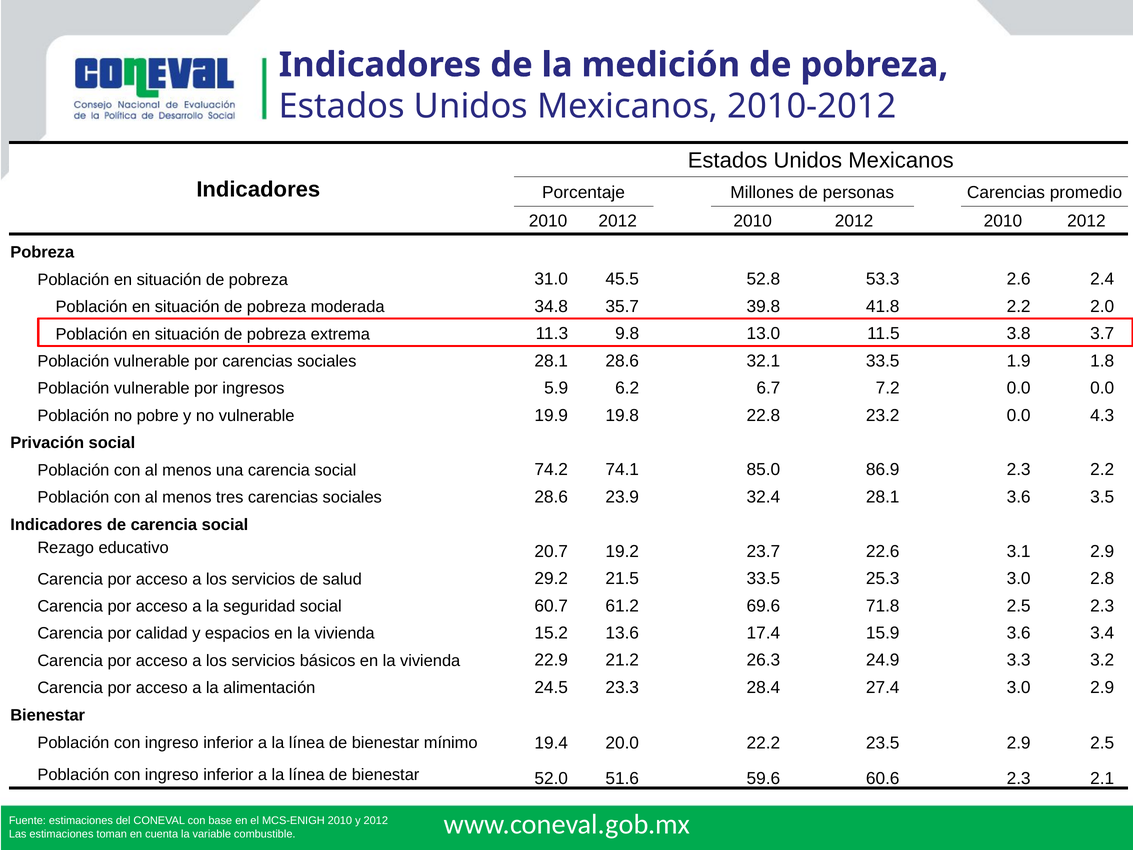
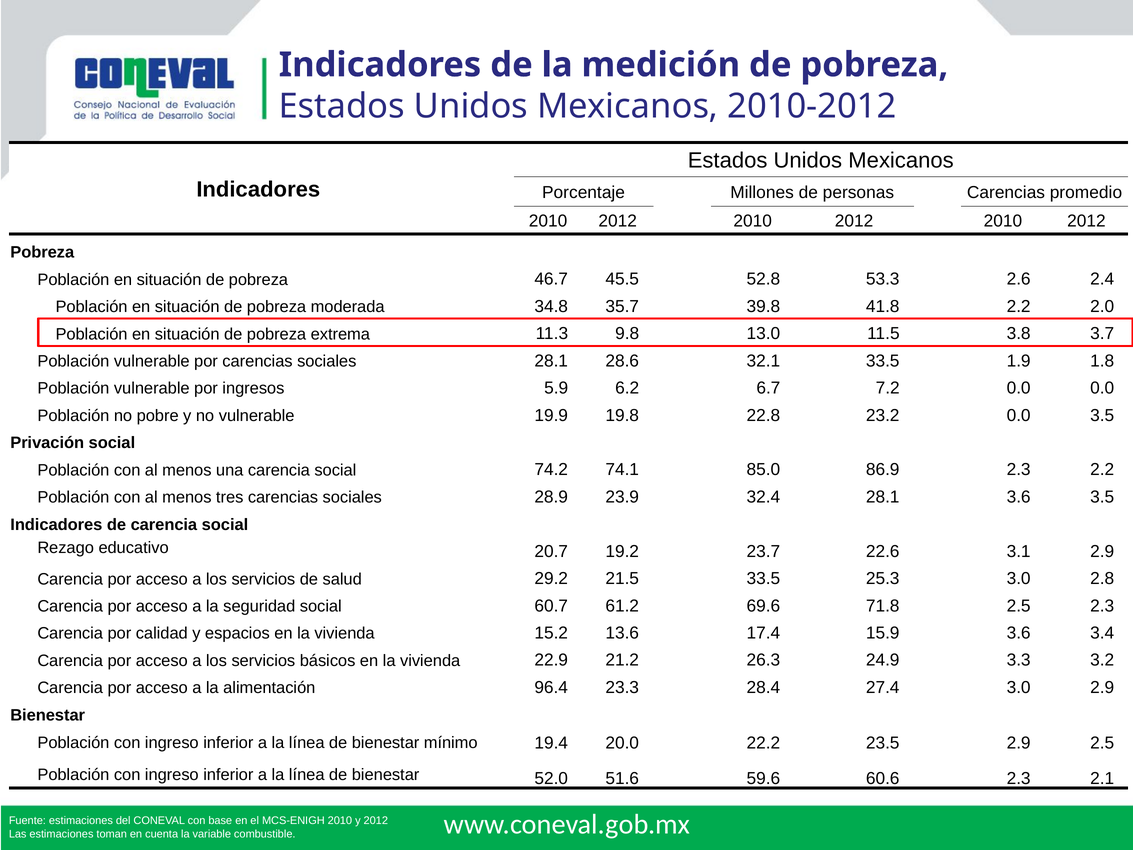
31.0: 31.0 -> 46.7 (551, 279)
0.0 4.3: 4.3 -> 3.5 (1102, 415)
sociales 28.6: 28.6 -> 28.9 (551, 497)
24.5: 24.5 -> 96.4 (551, 687)
